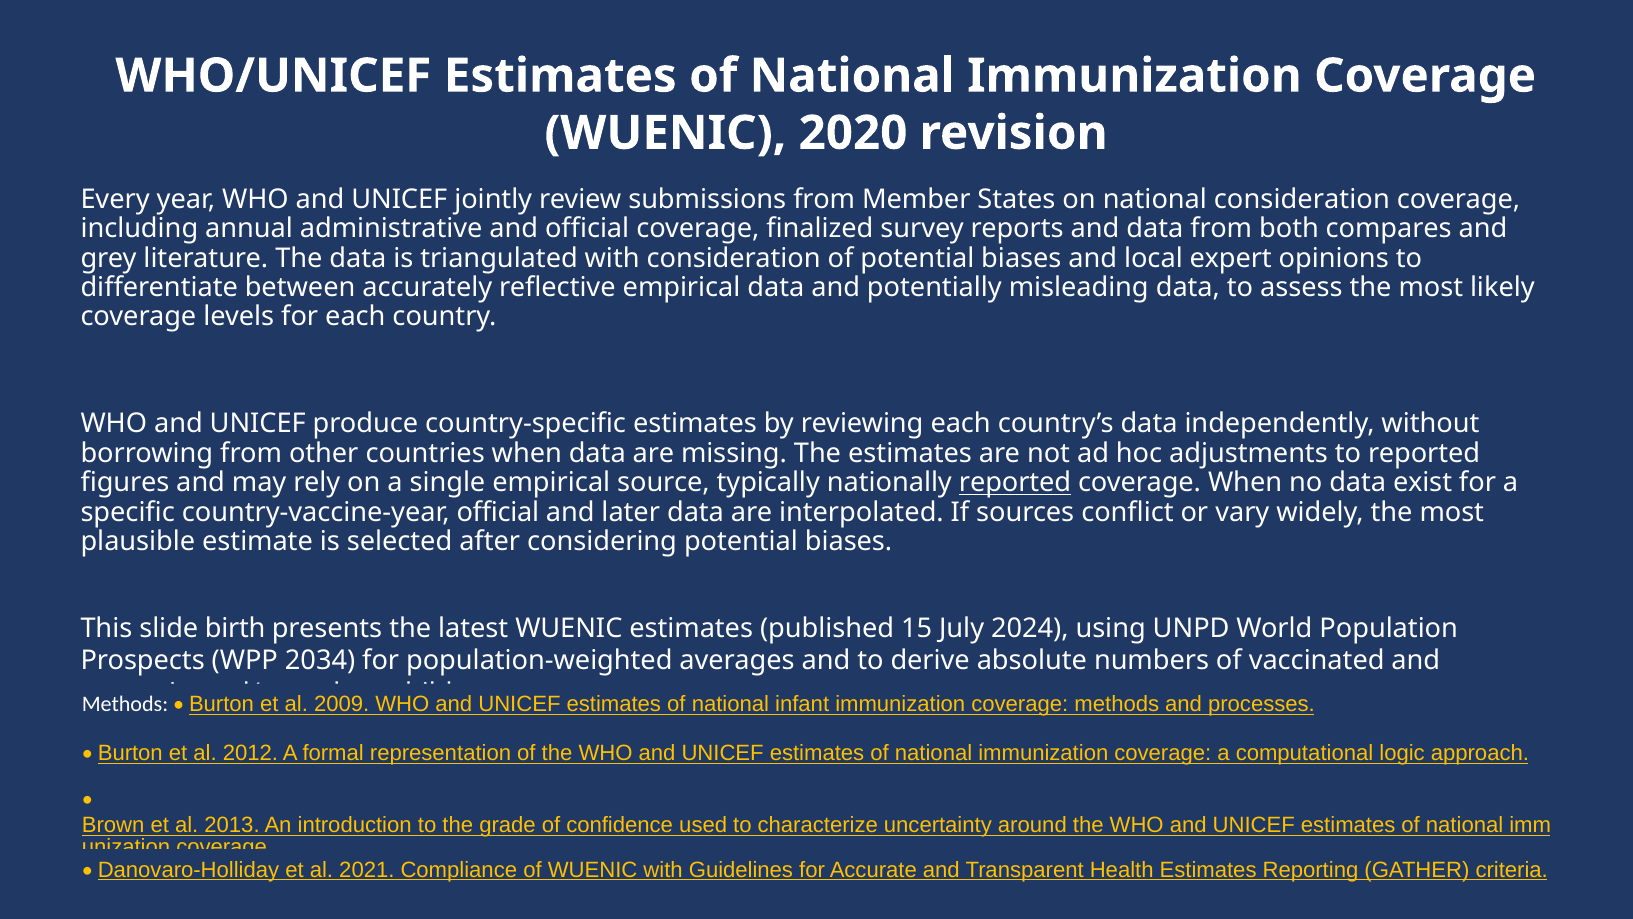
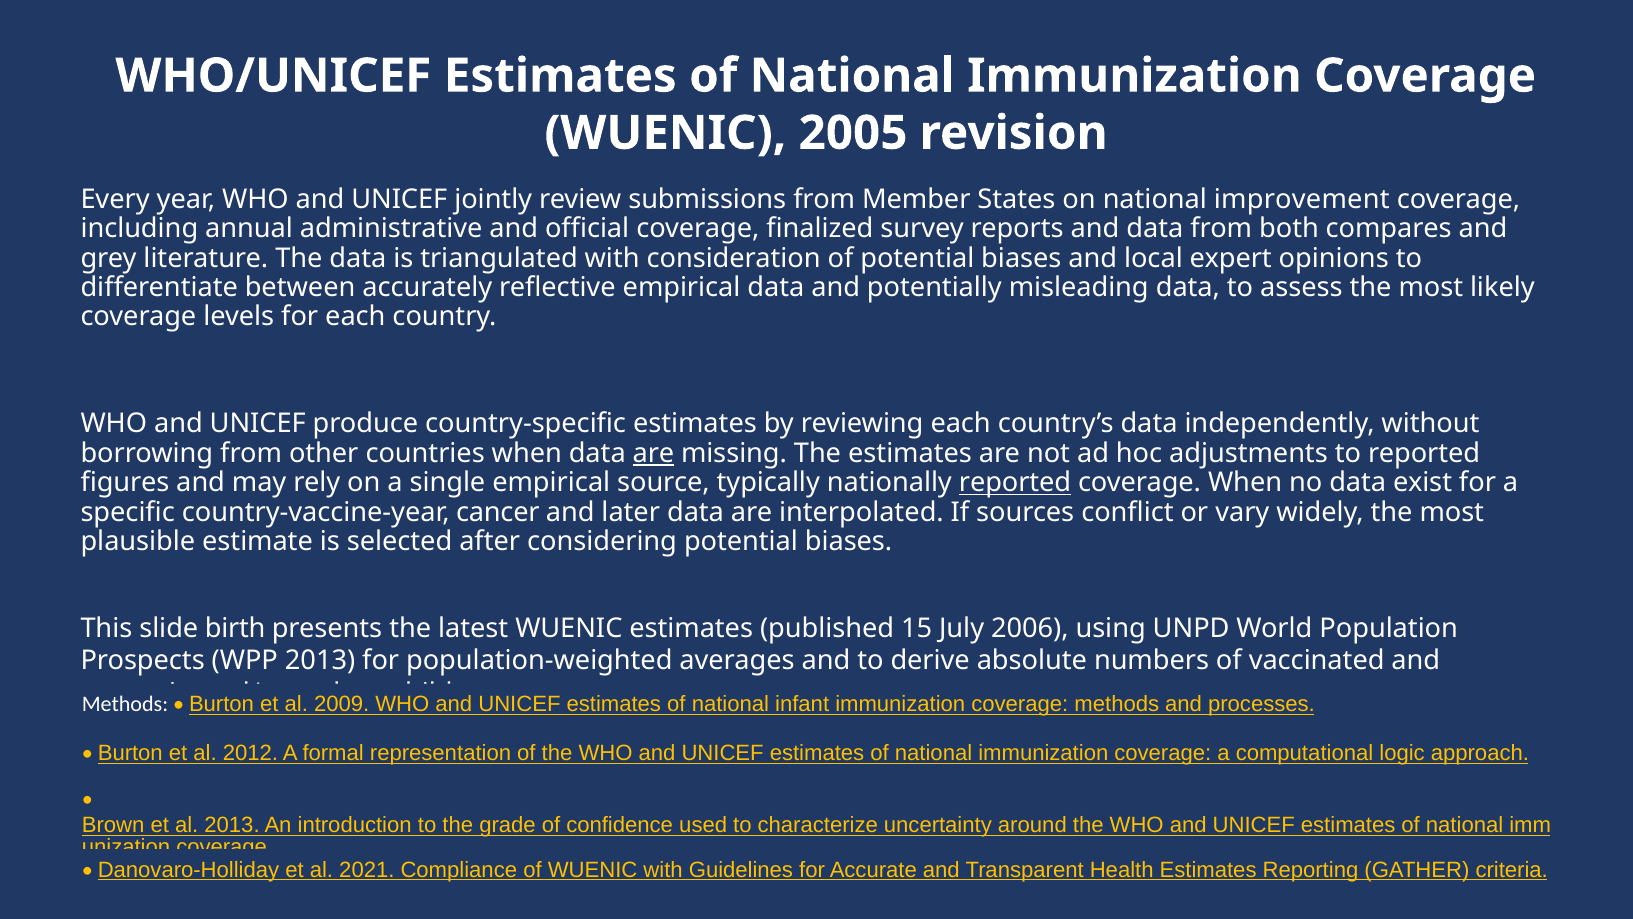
2020: 2020 -> 2005 (853, 133)
national consideration: consideration -> improvement (1302, 199)
are underline: none -> present (653, 453)
country-vaccine-year official: official -> cancer (498, 512)
2024: 2024 -> 2006 (1030, 628)
WPP 2034: 2034 -> 2013 (320, 660)
